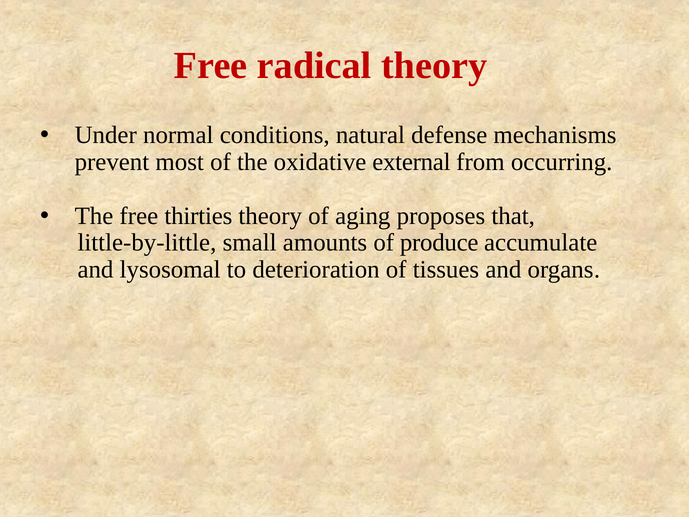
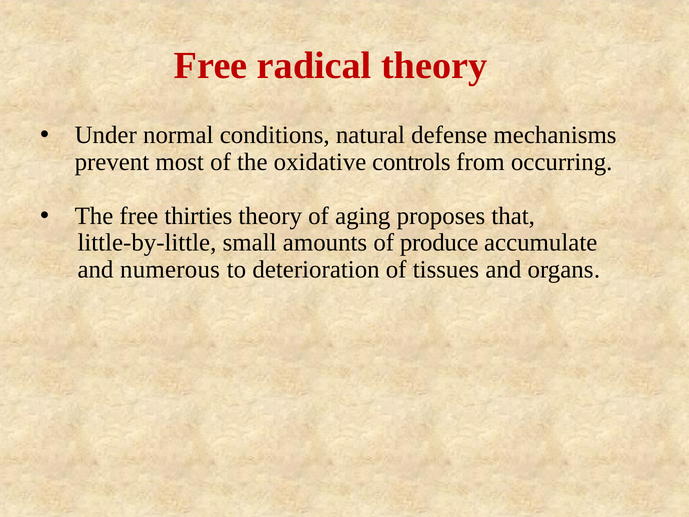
external: external -> controls (411, 162)
lysosomal: lysosomal -> numerous (170, 269)
